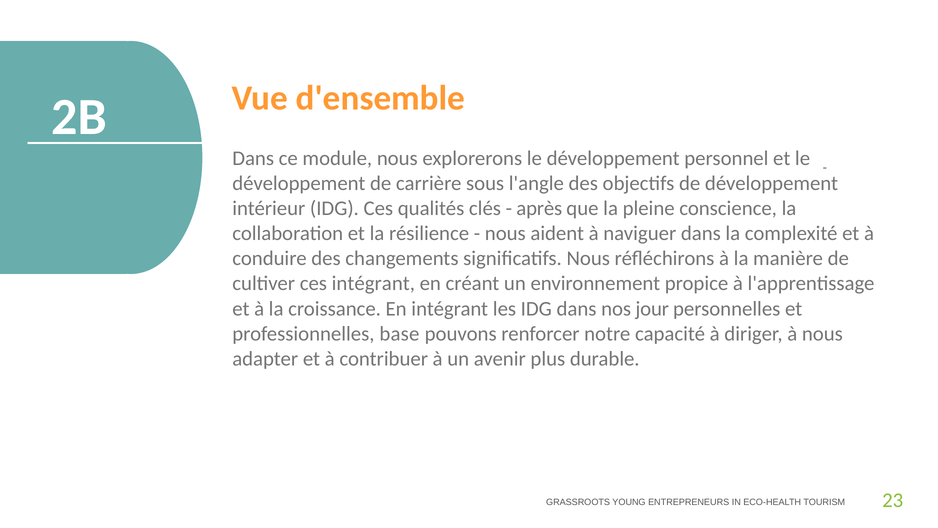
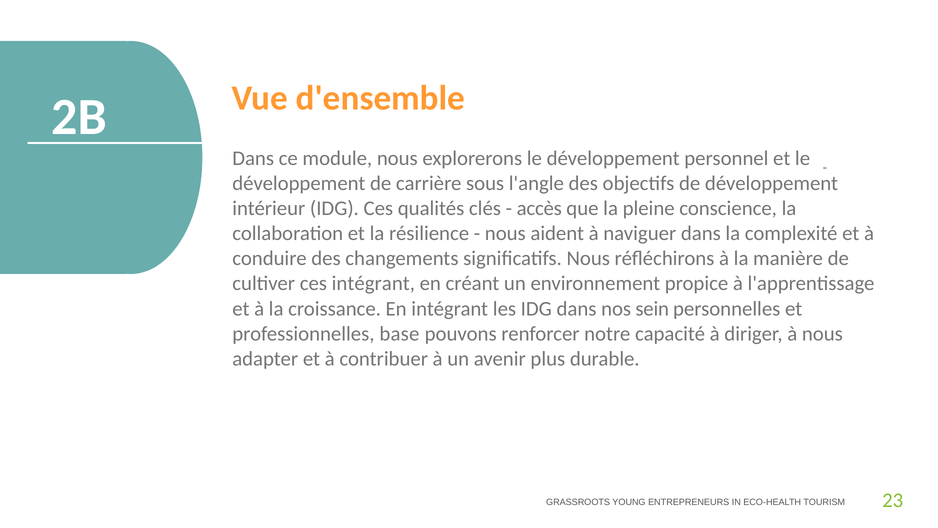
après: après -> accès (539, 208)
jour: jour -> sein (652, 308)
